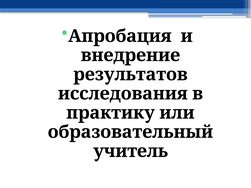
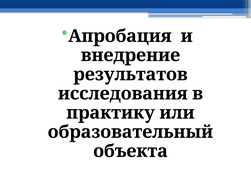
учитель: учитель -> объекта (131, 151)
